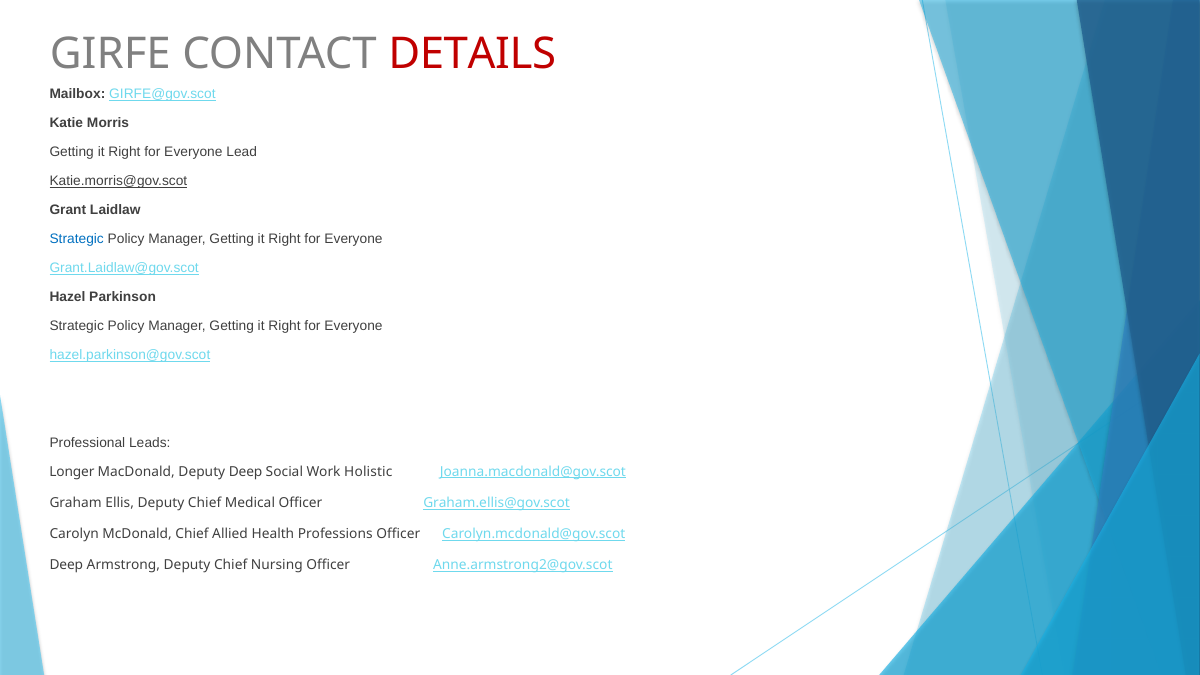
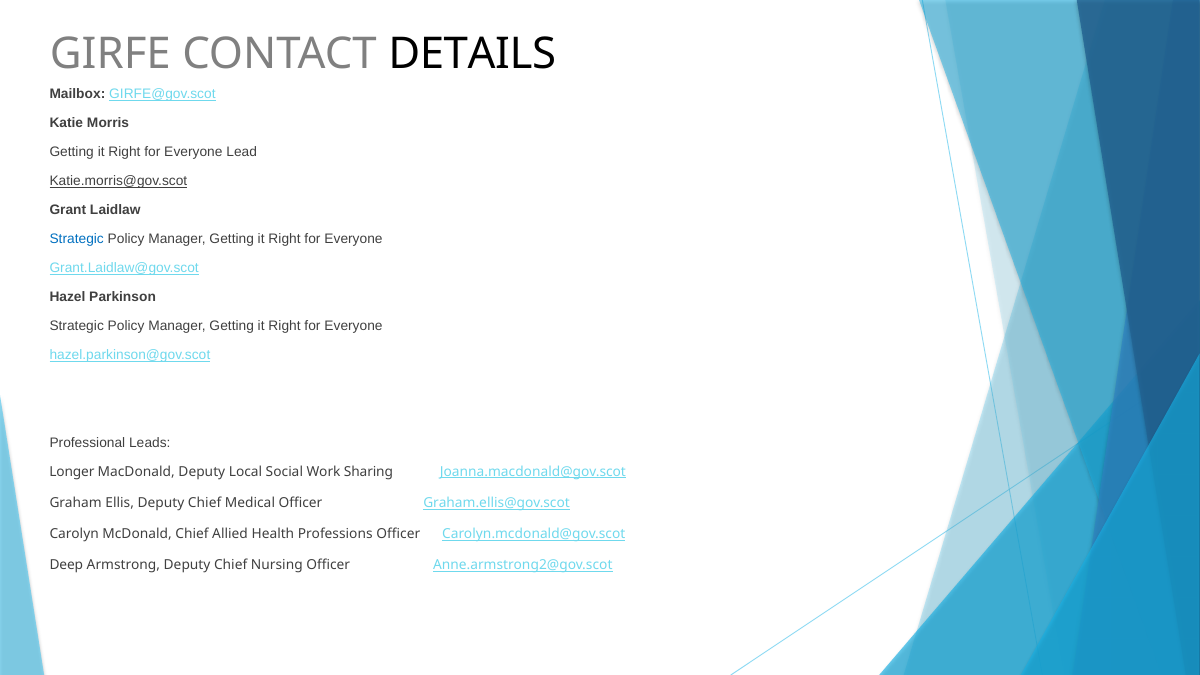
DETAILS colour: red -> black (472, 54)
Deputy Deep: Deep -> Local (246, 472)
Holistic: Holistic -> Sharing (368, 472)
